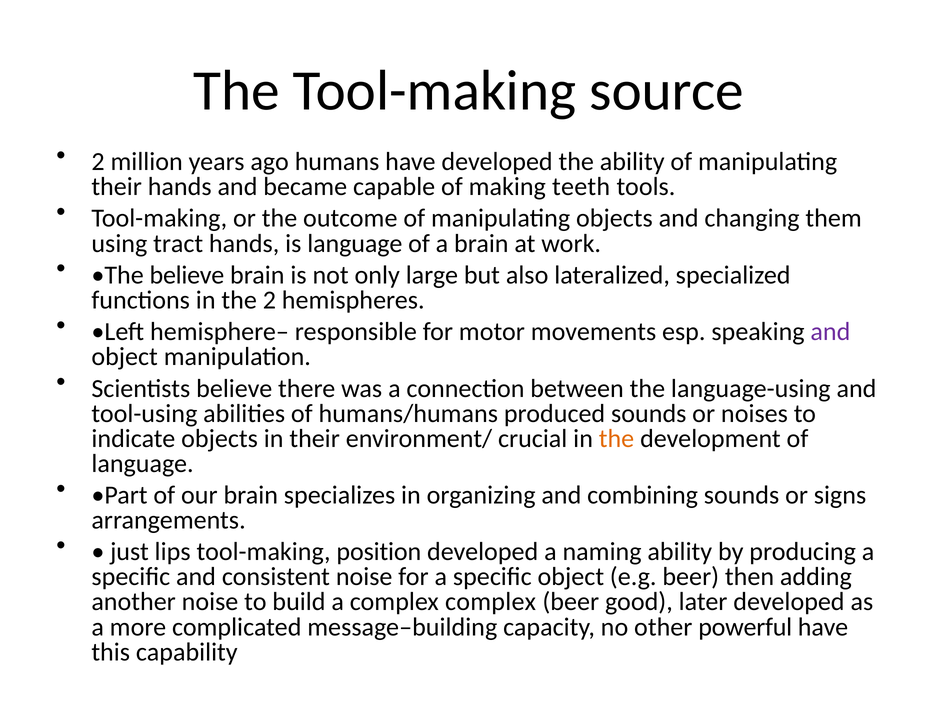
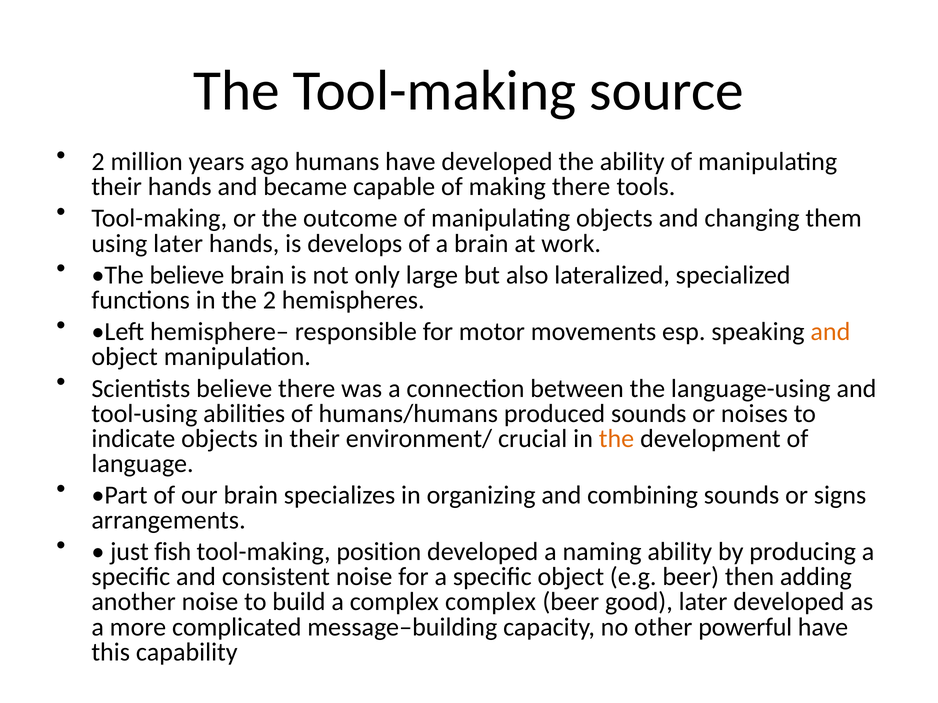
making teeth: teeth -> there (581, 187)
using tract: tract -> later (178, 244)
is language: language -> develops (355, 244)
and colour: purple -> orange (830, 332)
lips: lips -> fish (173, 552)
